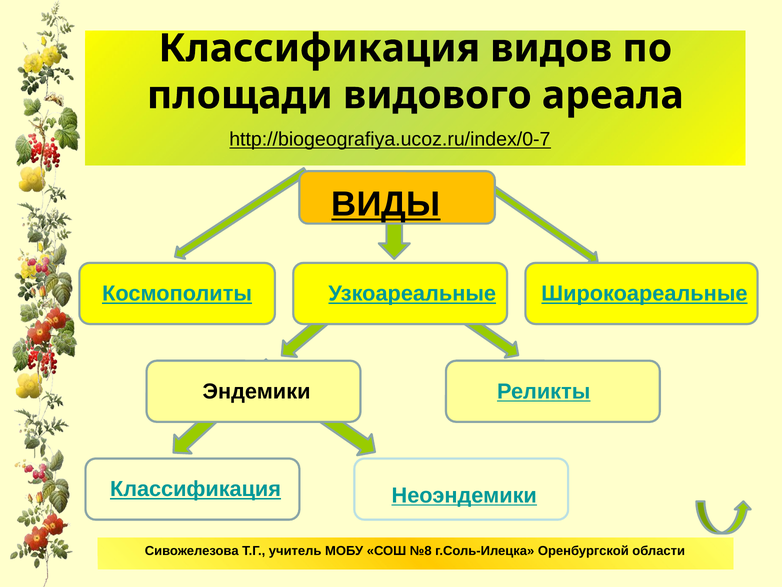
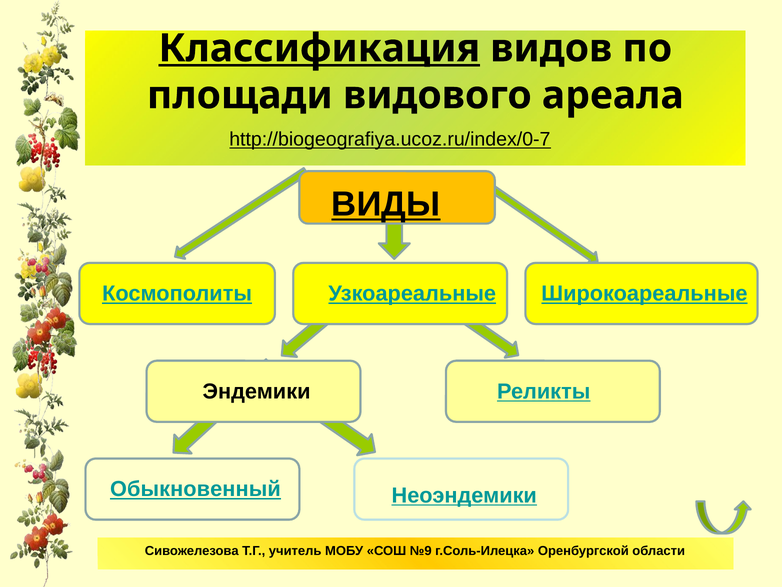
Классификация underline: none -> present (319, 48)
Классификация: Классификация -> Обыкновенный (195, 489)
№8: №8 -> №9 (421, 550)
